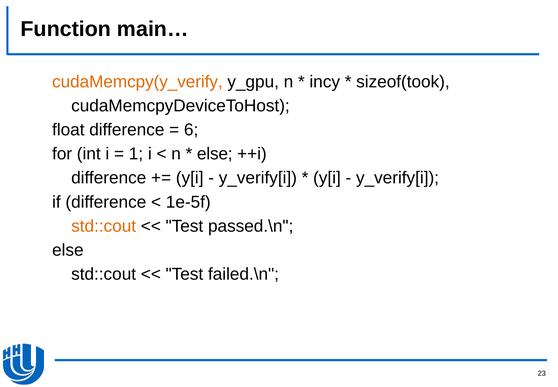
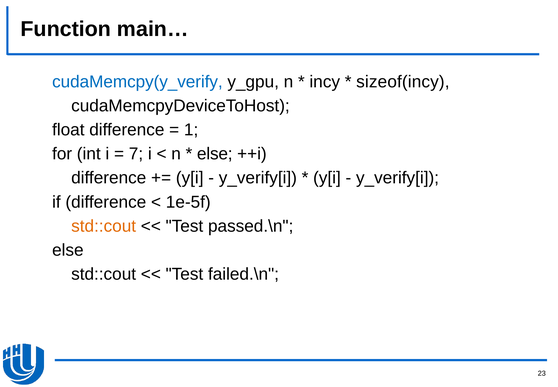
cudaMemcpy(y_verify colour: orange -> blue (137, 82)
sizeof(took: sizeof(took -> sizeof(incy (403, 82)
6: 6 -> 1 (191, 130)
1: 1 -> 7 (136, 154)
